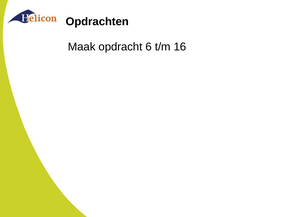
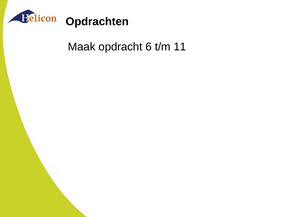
16: 16 -> 11 (180, 47)
